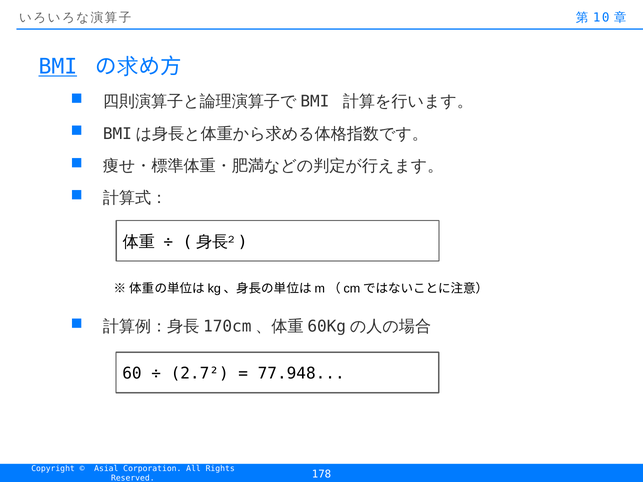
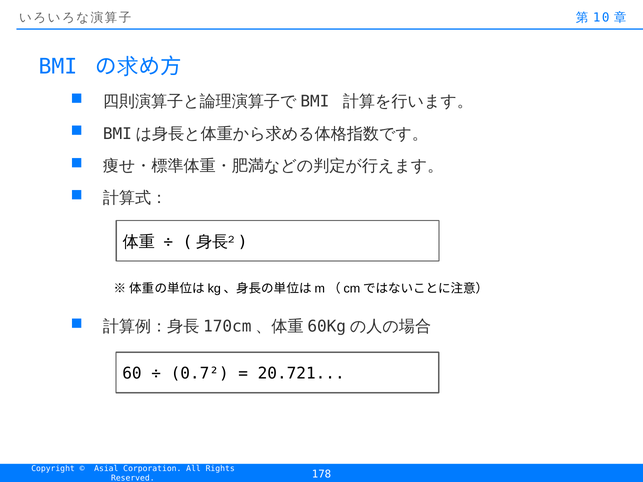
BMI underline: present -> none (58, 67)
2.7²: 2.7² -> 0.7² (200, 374)
77.948: 77.948 -> 20.721 (301, 374)
